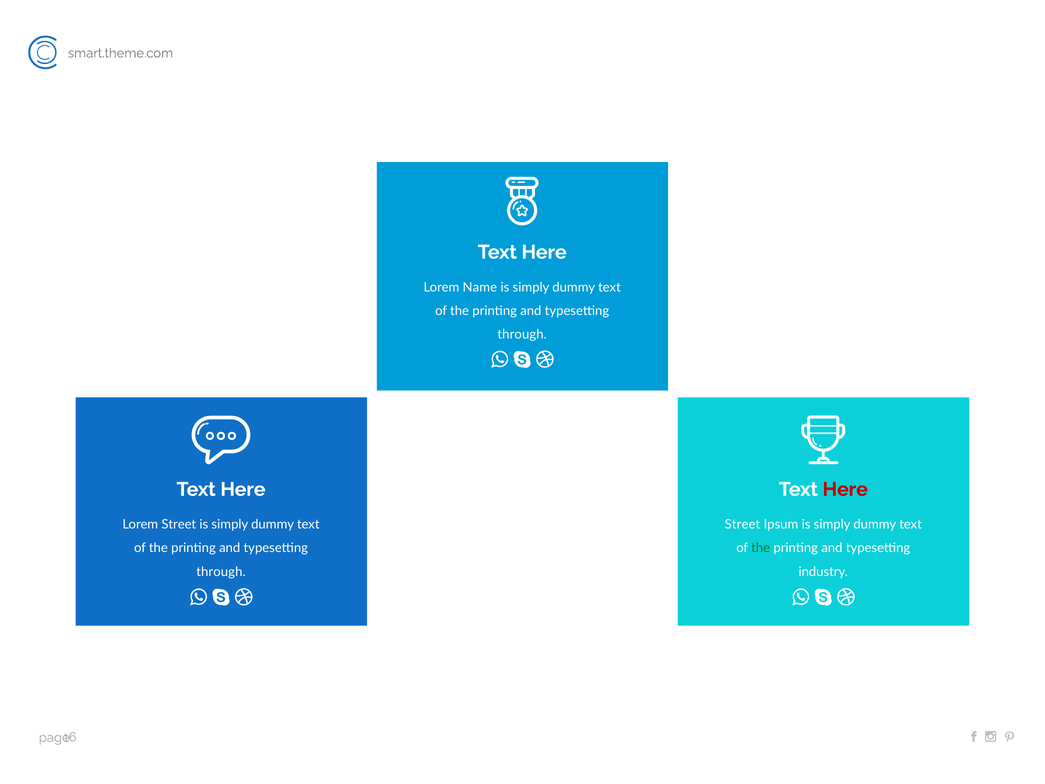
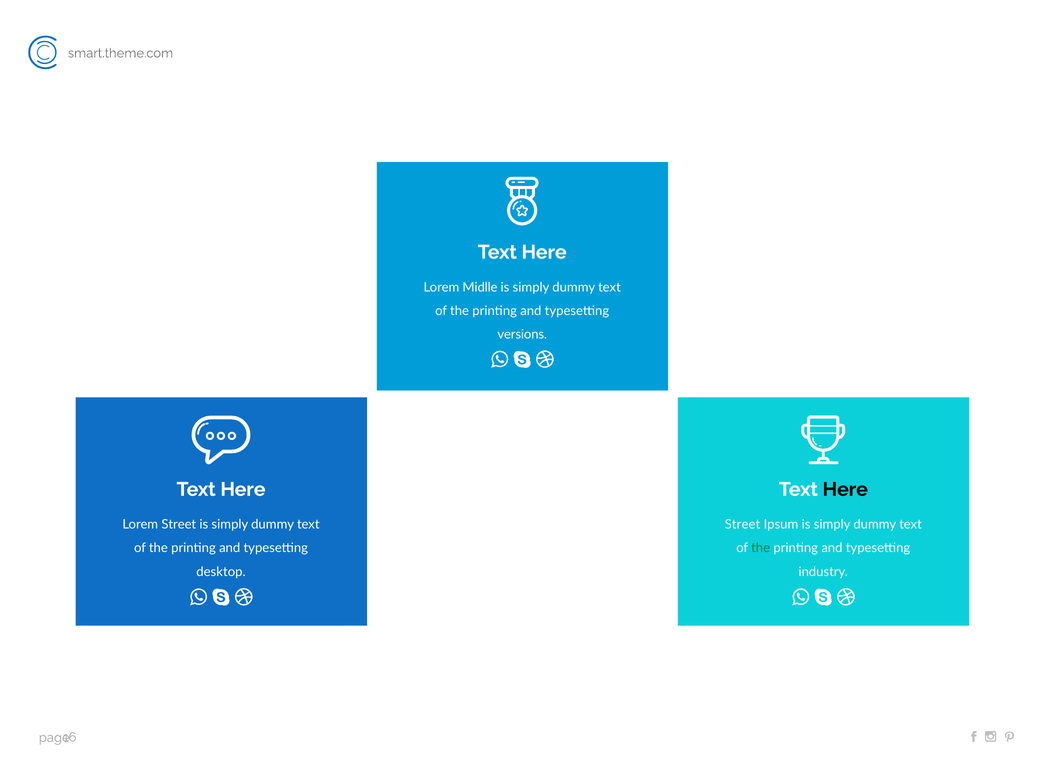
Name: Name -> Midlle (480, 287)
through: through -> versions (522, 334)
Here colour: red -> black (845, 489)
through: through -> desktop (221, 572)
